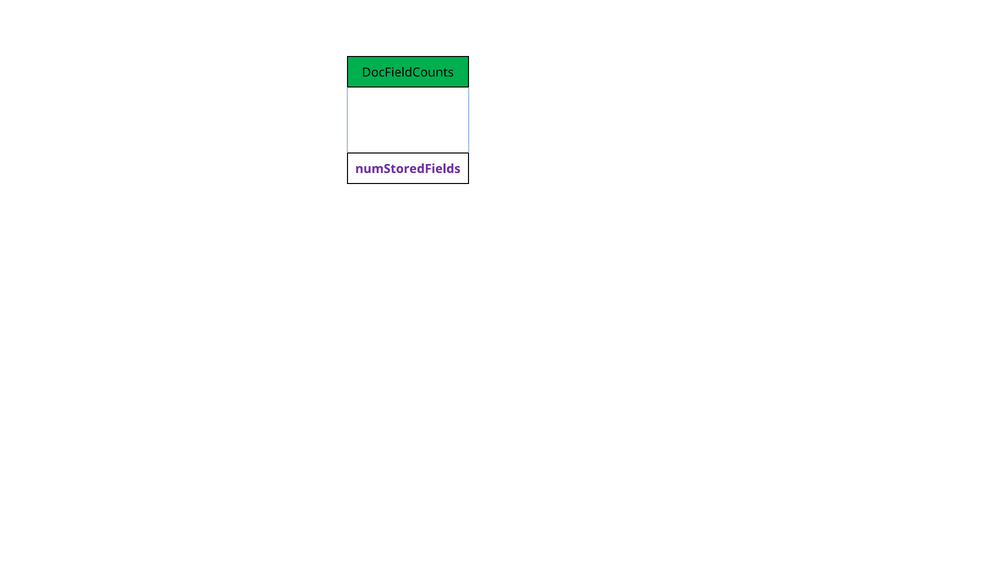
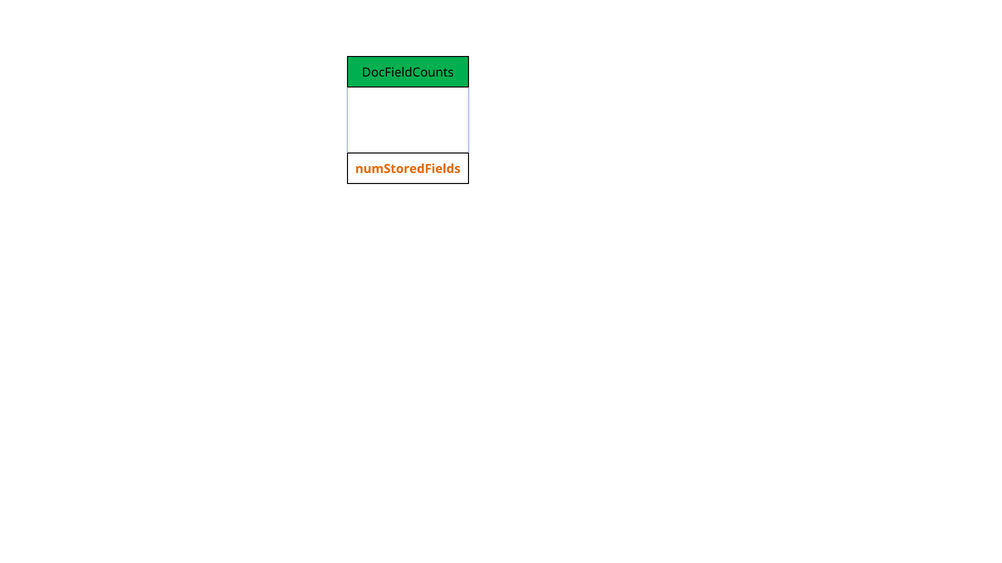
numStoredFields colour: purple -> orange (408, 169)
